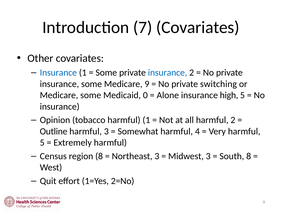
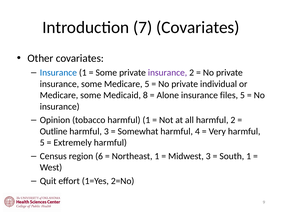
insurance colour: blue -> purple (168, 72)
Medicare 9: 9 -> 5 (147, 84)
switching: switching -> individual (219, 84)
0: 0 -> 8 (145, 95)
high: high -> files (229, 95)
region 8: 8 -> 6 (99, 156)
Northeast 3: 3 -> 1 (157, 156)
South 8: 8 -> 1 (249, 156)
